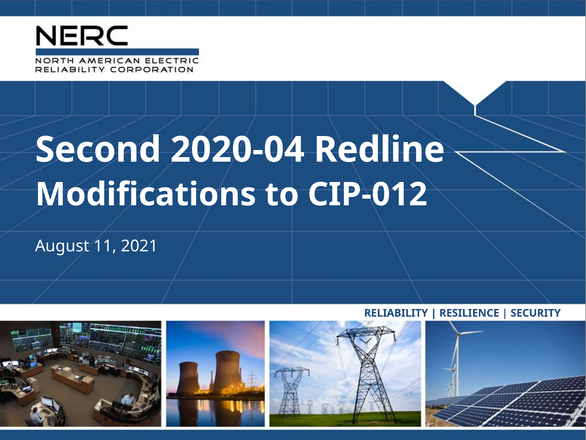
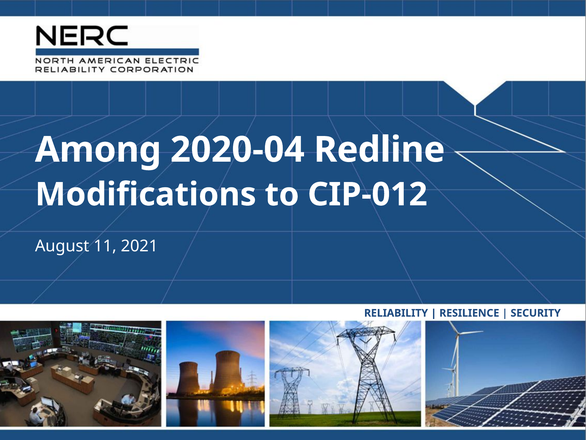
Second: Second -> Among (98, 150)
